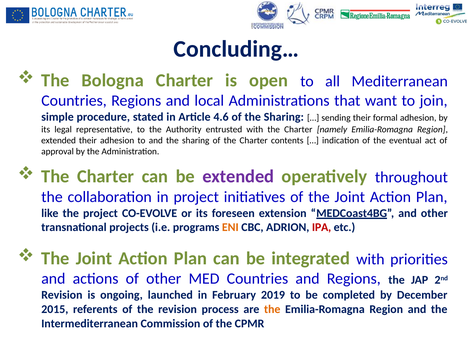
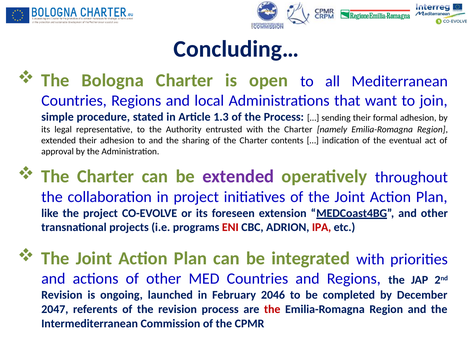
4.6: 4.6 -> 1.3 (221, 117)
of the Sharing: Sharing -> Process (284, 117)
ENI colour: orange -> red (230, 227)
2019: 2019 -> 2046 (273, 295)
2015: 2015 -> 2047 (55, 309)
the colour: orange -> red (272, 309)
